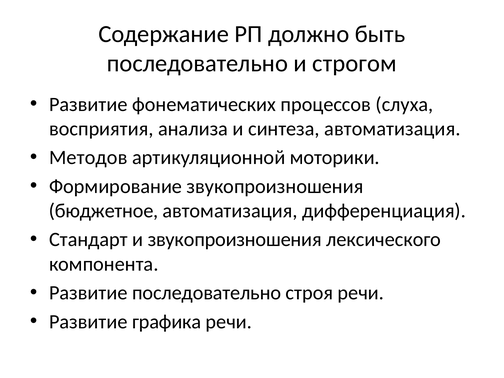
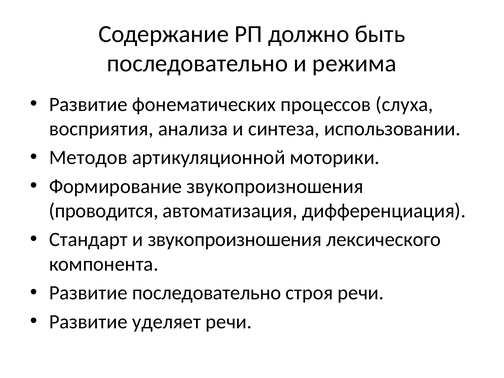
строгом: строгом -> режима (355, 63)
синтеза автоматизация: автоматизация -> использовании (392, 129)
бюджетное: бюджетное -> проводится (104, 211)
графика: графика -> уделяет (167, 322)
